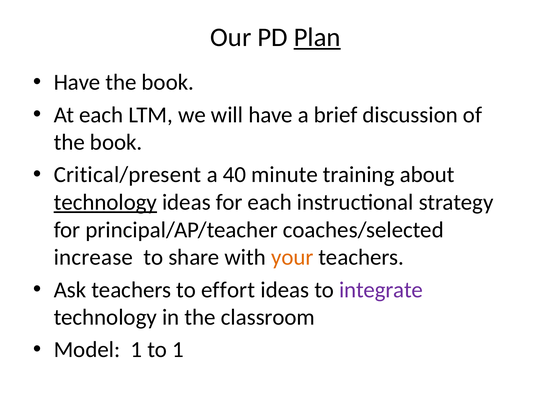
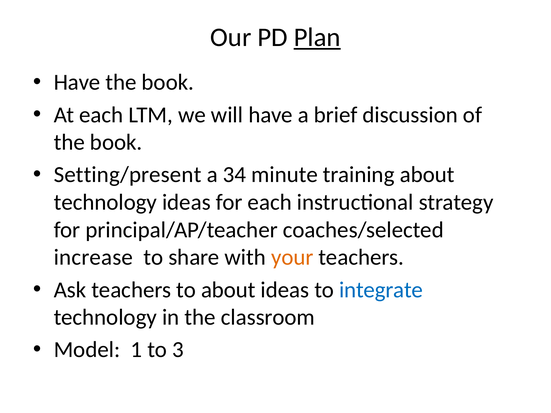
Critical/present: Critical/present -> Setting/present (128, 175)
40: 40 -> 34 (234, 175)
technology underline: present -> none (105, 202)
to effort: effort -> about (228, 290)
integrate colour: purple -> blue (381, 290)
to 1: 1 -> 3 (178, 350)
